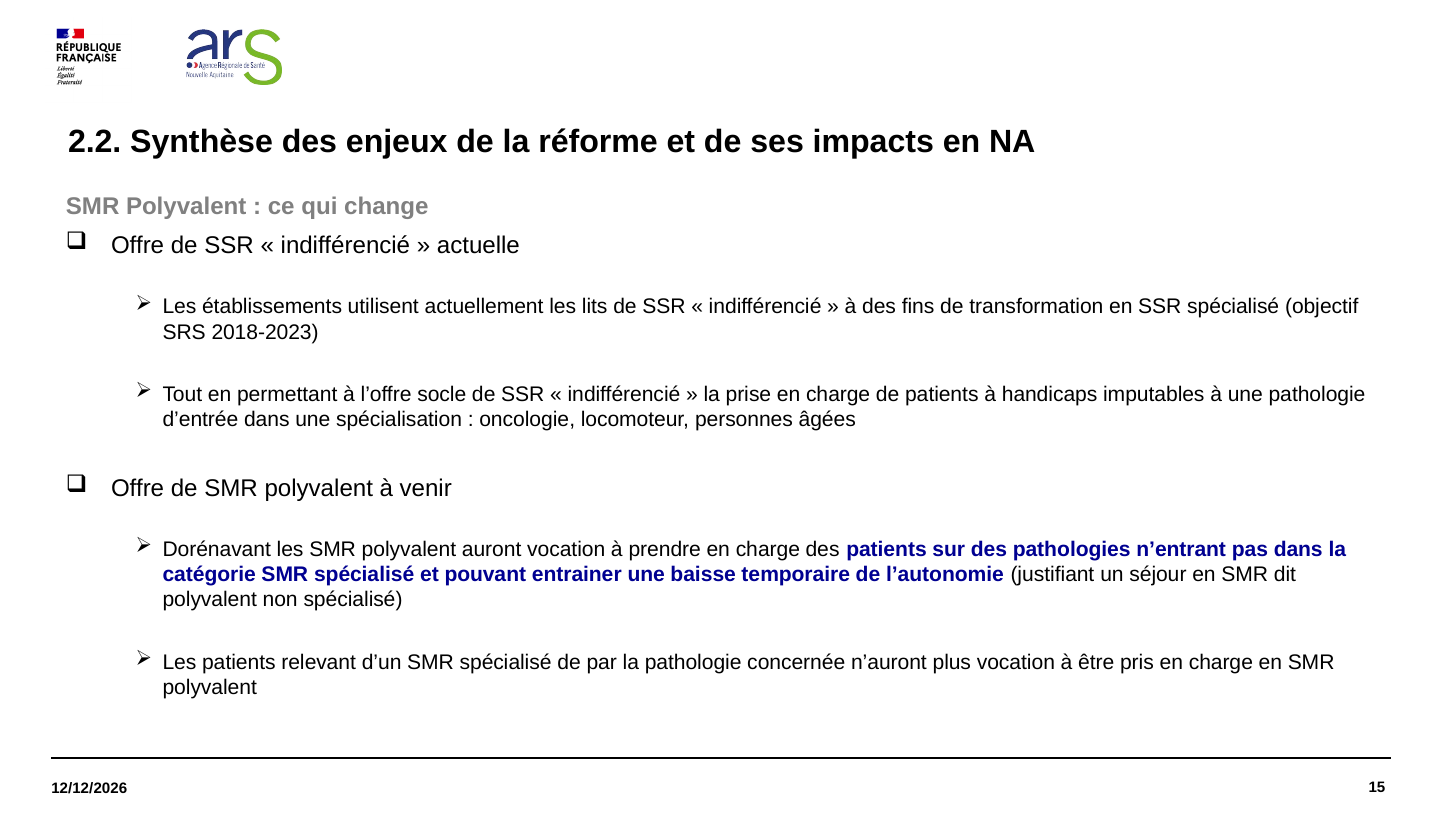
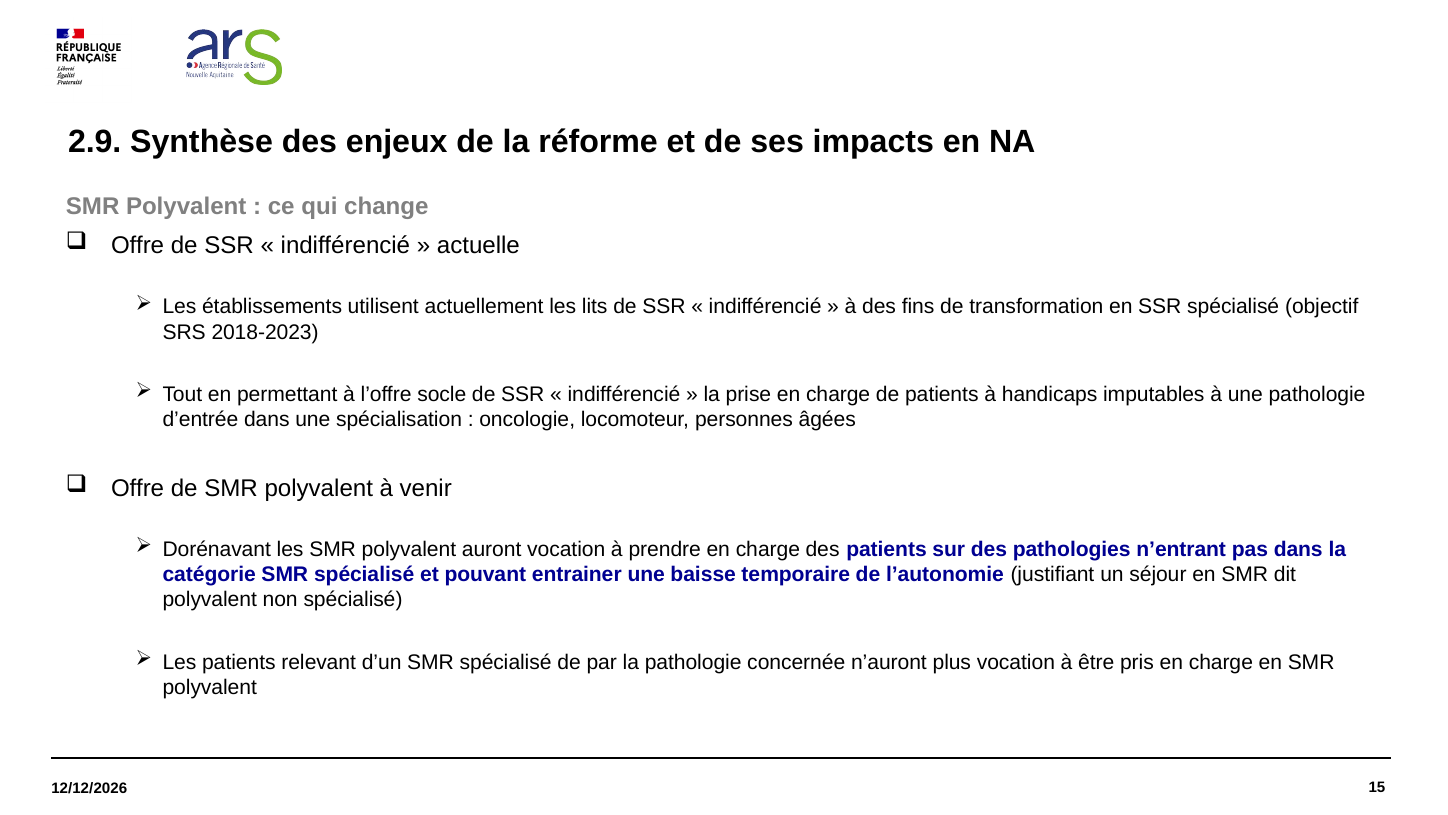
2.2: 2.2 -> 2.9 (95, 142)
